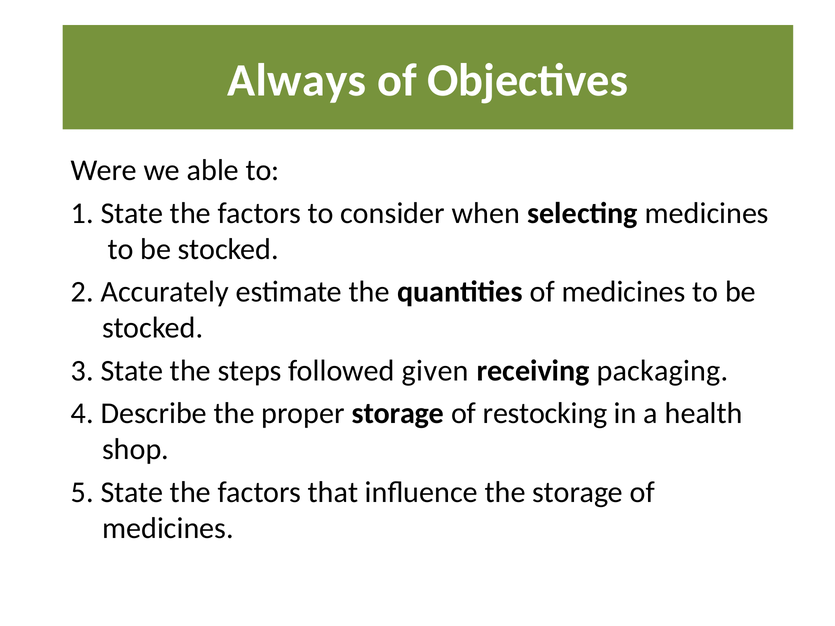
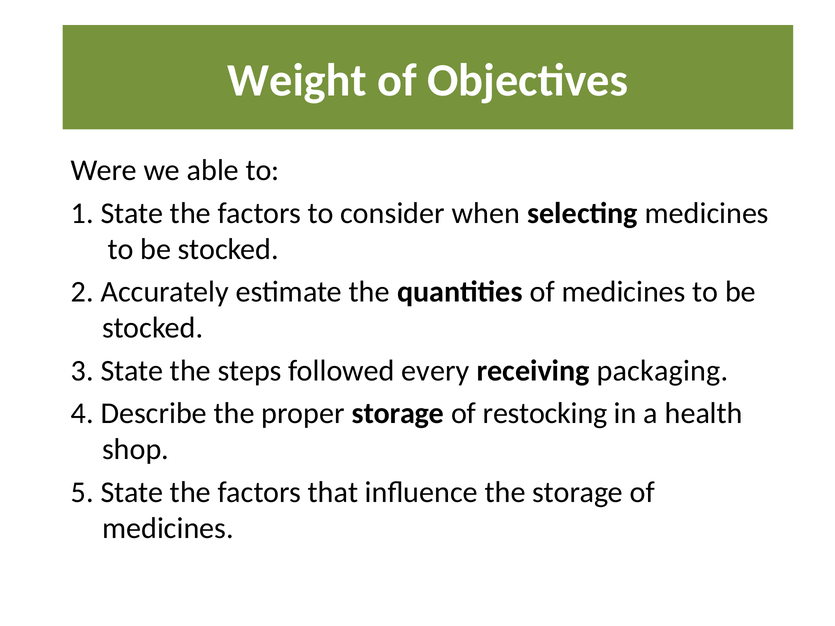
Always: Always -> Weight (297, 80)
given: given -> every (435, 371)
